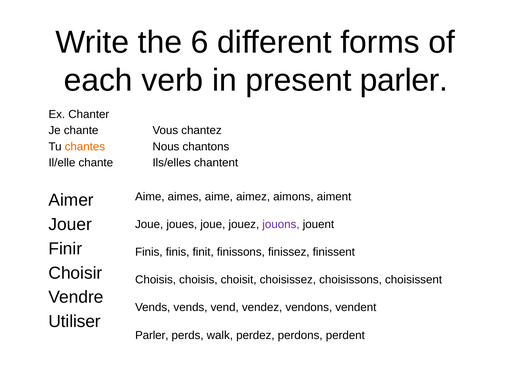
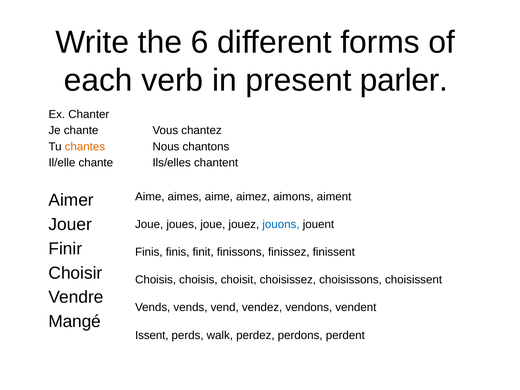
jouons colour: purple -> blue (281, 224)
Utiliser: Utiliser -> Mangé (75, 322)
Parler: Parler -> Issent (152, 335)
